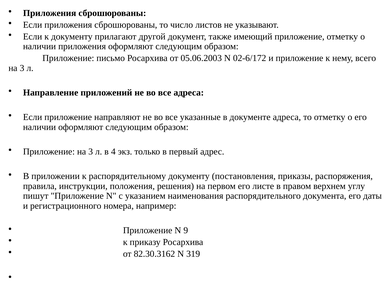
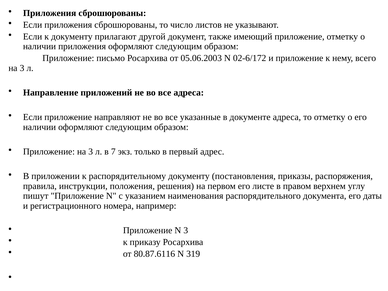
4: 4 -> 7 (113, 152)
N 9: 9 -> 3 (186, 230)
82.30.3162: 82.30.3162 -> 80.87.6116 (154, 254)
